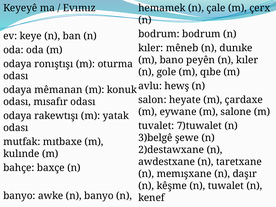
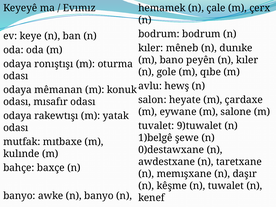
7)tuwalet: 7)tuwalet -> 9)tuwalet (199, 126)
3)belgê: 3)belgê -> 1)belgê (155, 138)
2)destawxane: 2)destawxane -> 0)destawxane (171, 150)
